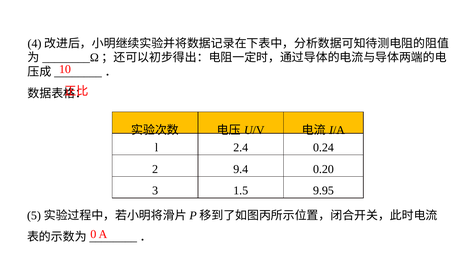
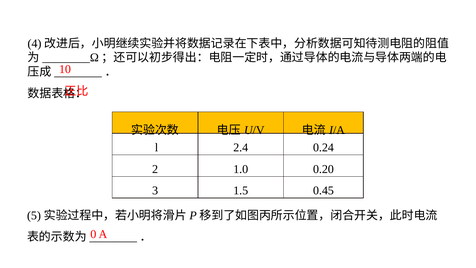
9.4: 9.4 -> 1.0 (241, 169)
9.95: 9.95 -> 0.45 (323, 190)
